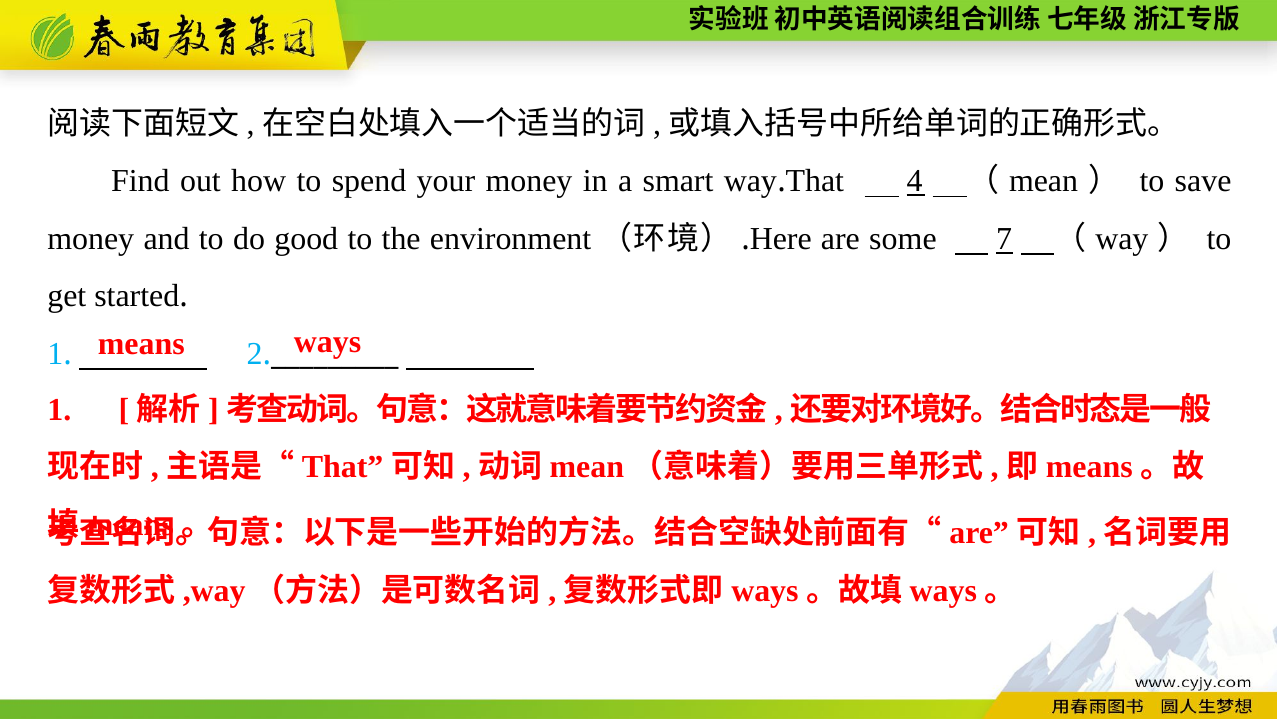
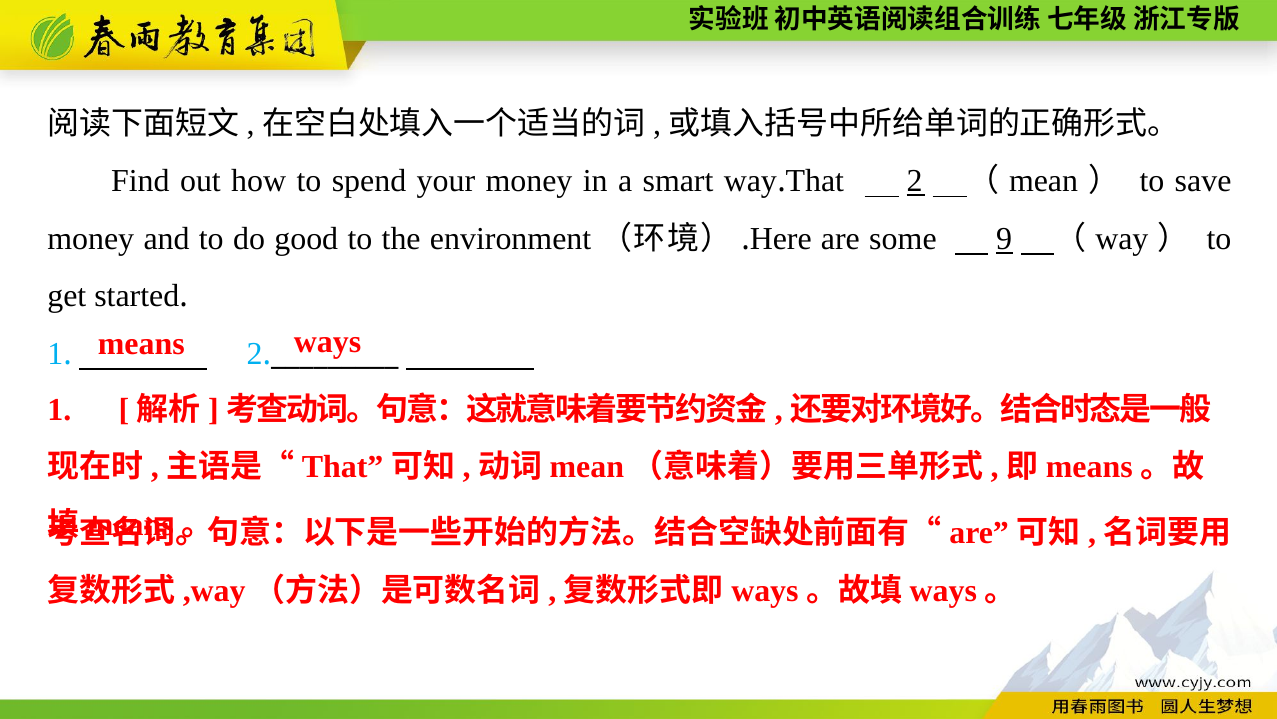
4: 4 -> 2 (915, 181)
7: 7 -> 9 (1004, 238)
